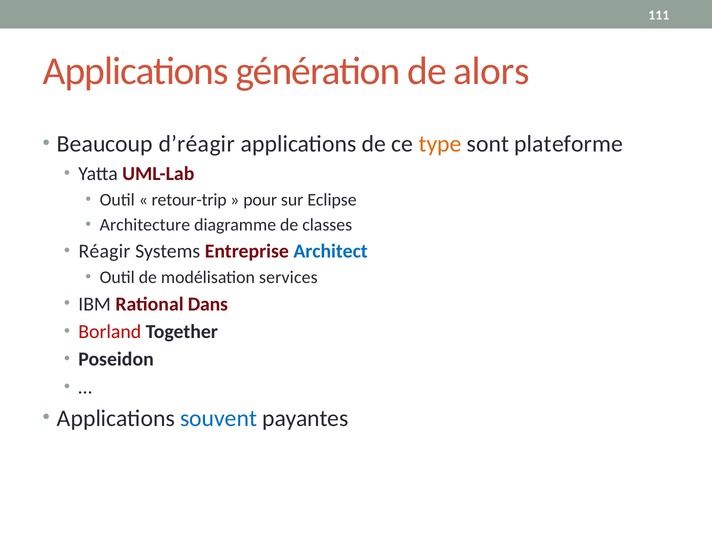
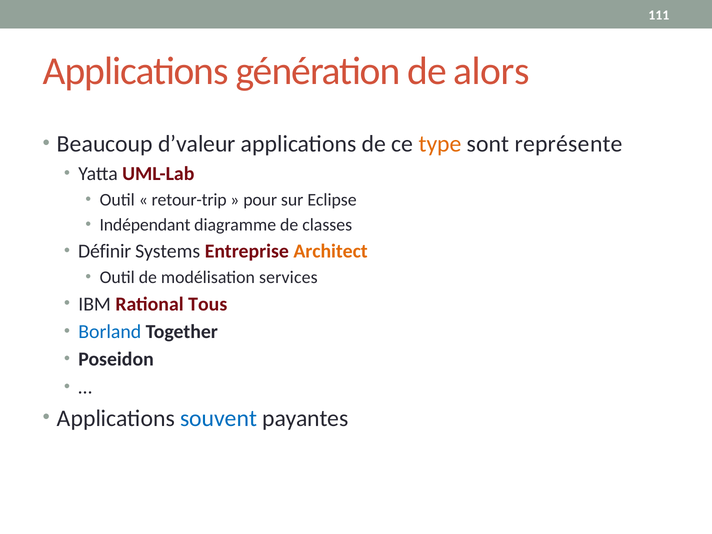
d’réagir: d’réagir -> d’valeur (197, 144)
plateforme: plateforme -> représente (569, 144)
Architecture: Architecture -> Indépendant (145, 225)
Réagir: Réagir -> Définir (105, 251)
Architect colour: blue -> orange (331, 251)
Dans: Dans -> Tous (208, 304)
Borland colour: red -> blue (110, 332)
